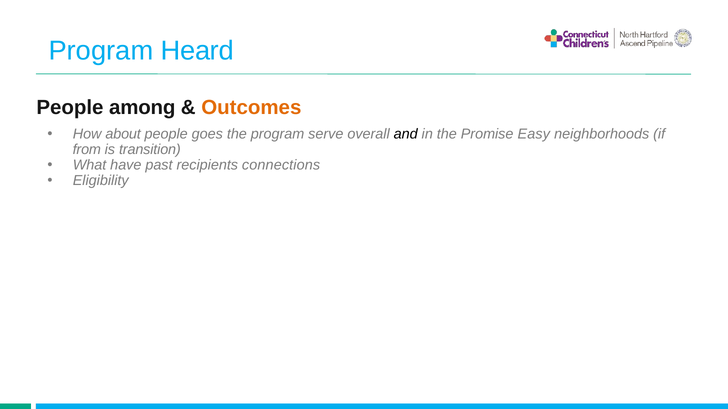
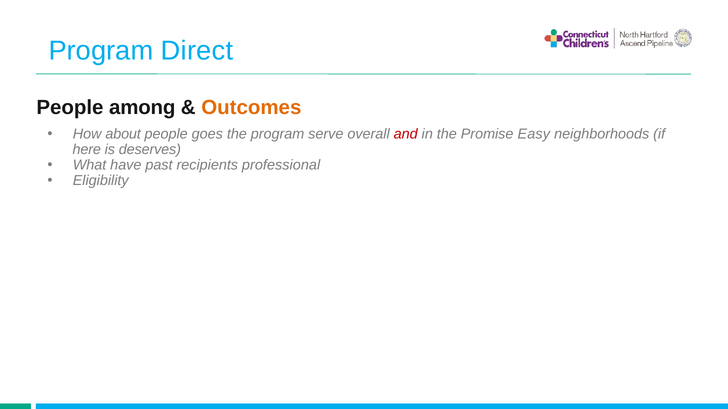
Heard: Heard -> Direct (197, 51)
and colour: black -> red (406, 134)
from: from -> here (87, 150)
transition: transition -> deserves (150, 150)
connections: connections -> professional (281, 165)
